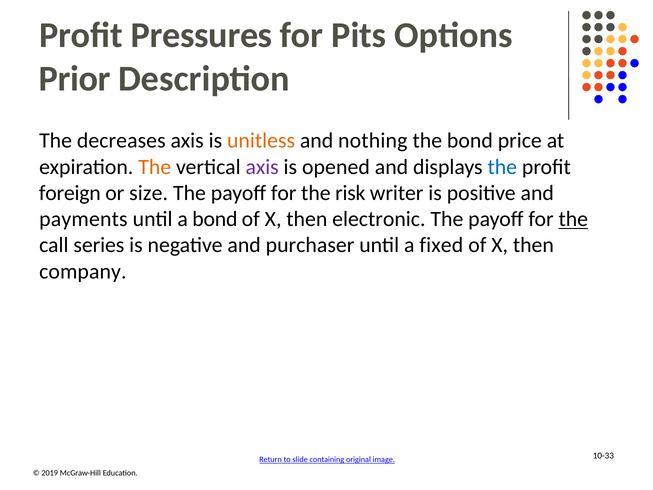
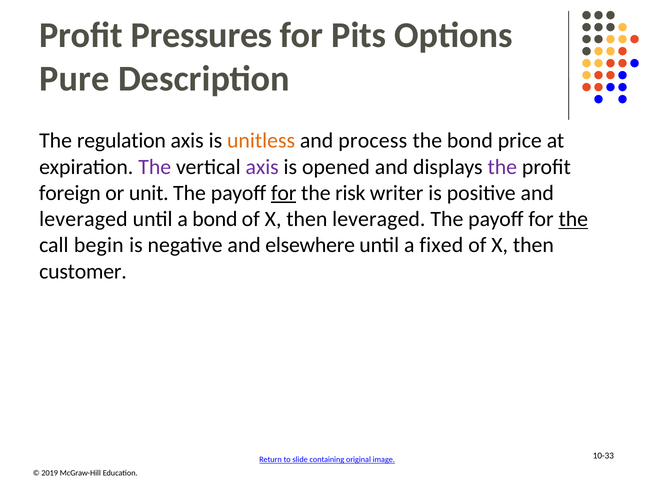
Prior: Prior -> Pure (74, 79)
decreases: decreases -> regulation (121, 141)
nothing: nothing -> process (373, 141)
The colour: orange -> purple (155, 167)
the colour: blue -> purple (502, 167)
size: size -> unit (149, 193)
for underline: none -> present (284, 193)
payments: payments -> leveraged (83, 219)
then electronic: electronic -> leveraged (379, 219)
series: series -> begin (99, 245)
purchaser: purchaser -> elsewhere (310, 245)
company: company -> customer (83, 271)
